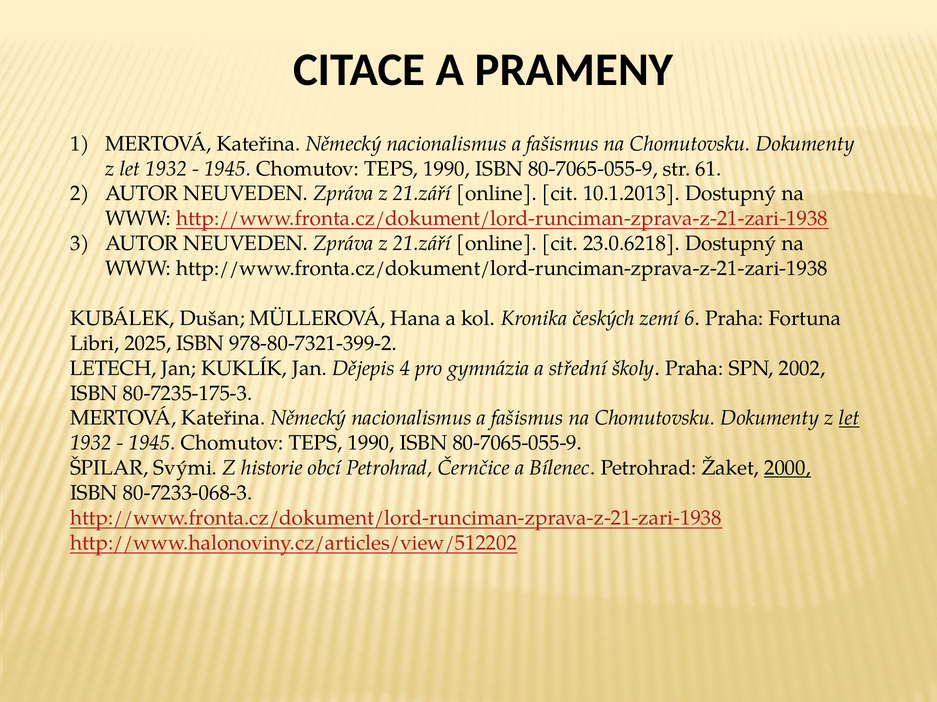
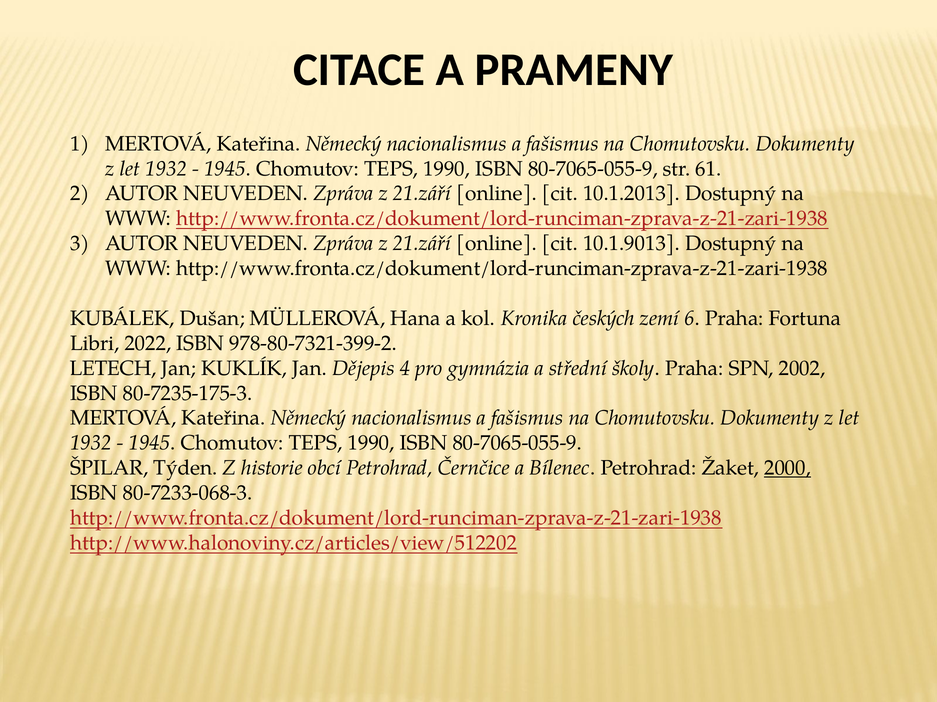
23.0.6218: 23.0.6218 -> 10.1.9013 (632, 244)
2025: 2025 -> 2022 (148, 344)
let underline: present -> none (849, 419)
Svými: Svými -> Týden (185, 469)
